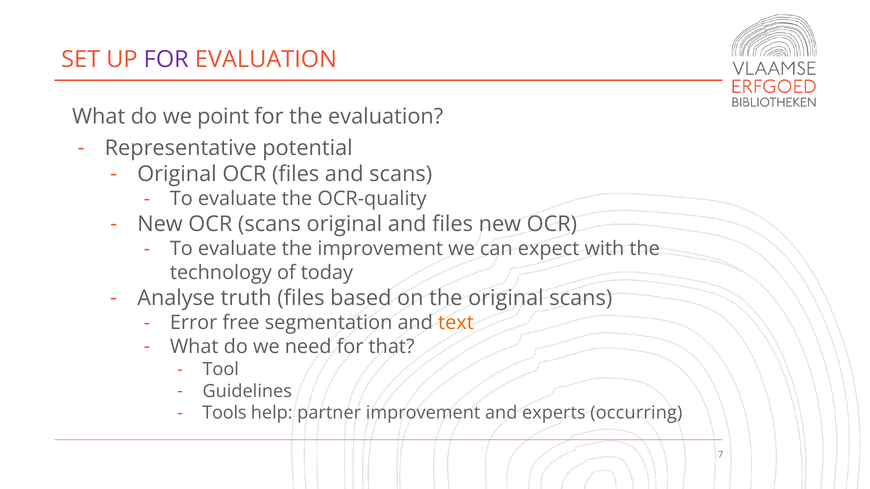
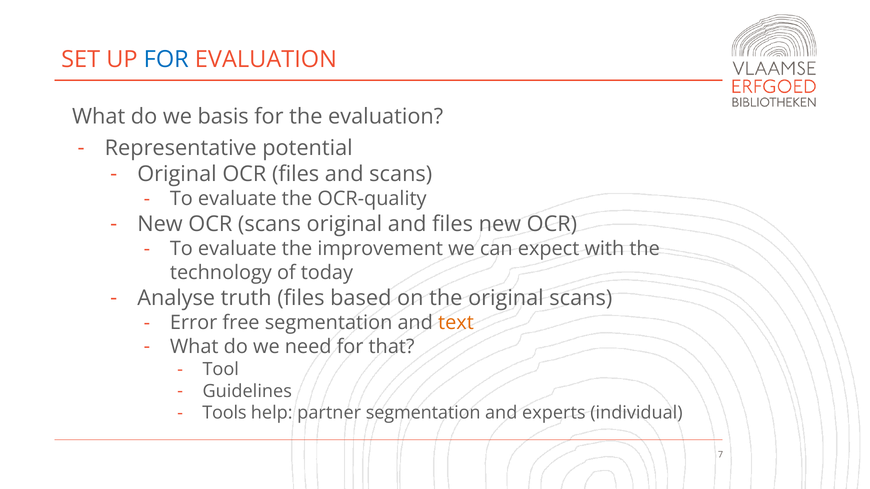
FOR colour: purple -> blue (166, 59)
point: point -> basis (223, 117)
partner improvement: improvement -> segmentation (423, 413)
occurring: occurring -> individual (636, 413)
